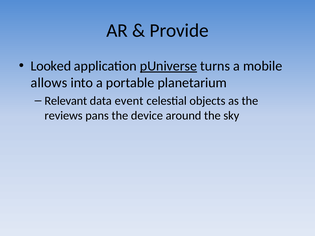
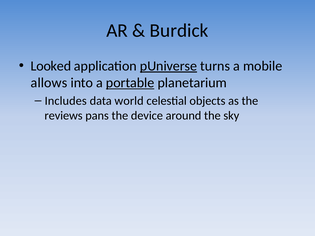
Provide: Provide -> Burdick (179, 30)
portable underline: none -> present (130, 83)
Relevant: Relevant -> Includes (66, 101)
event: event -> world (129, 101)
